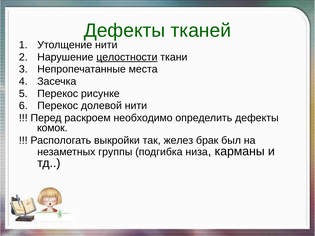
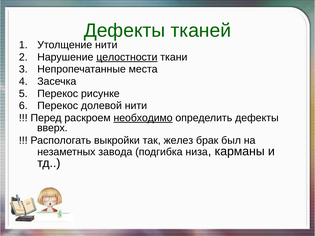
необходимо underline: none -> present (143, 118)
комок: комок -> вверх (52, 128)
группы: группы -> завода (115, 152)
